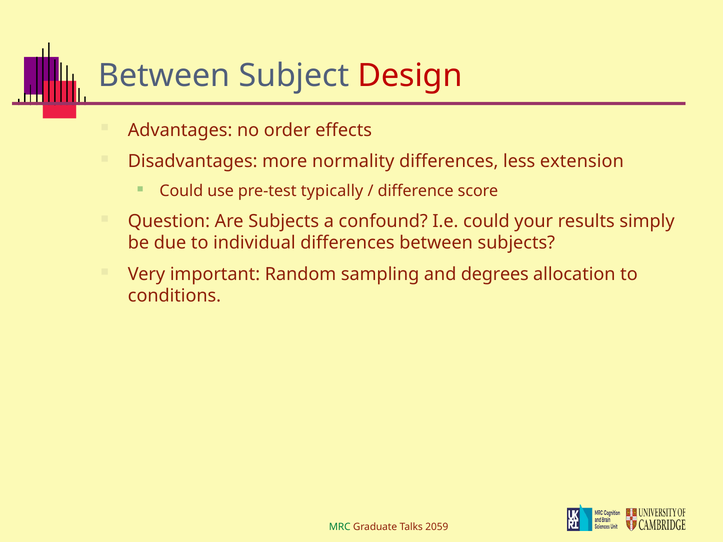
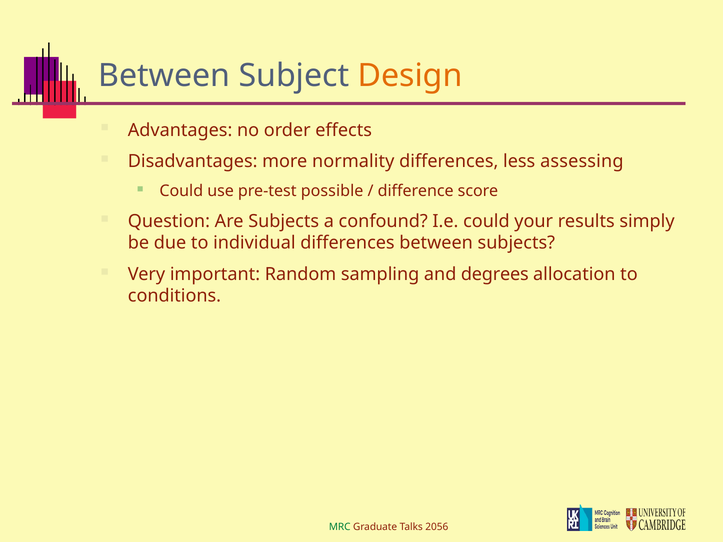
Design colour: red -> orange (410, 76)
extension: extension -> assessing (582, 162)
typically: typically -> possible (332, 191)
2059: 2059 -> 2056 (437, 527)
